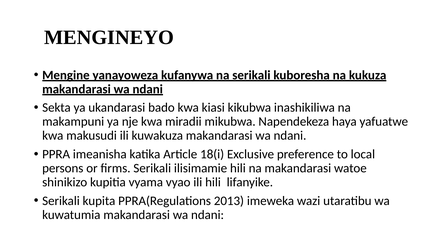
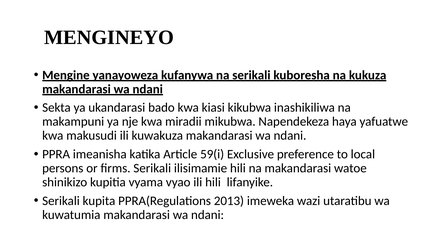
18(i: 18(i -> 59(i (212, 154)
